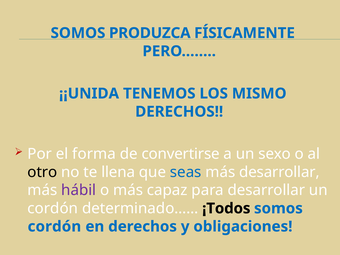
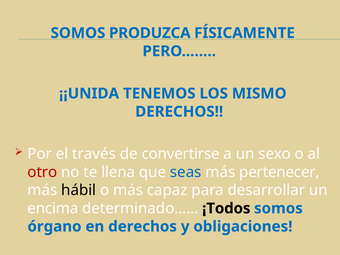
forma: forma -> través (94, 154)
otro colour: black -> red (42, 172)
más desarrollar: desarrollar -> pertenecer (279, 172)
hábil colour: purple -> black (79, 190)
cordón: cordón -> encima (53, 208)
cordón: cordón -> órgano (54, 227)
